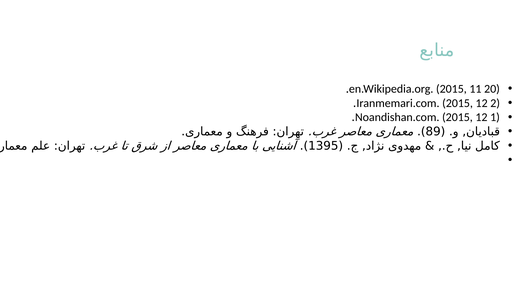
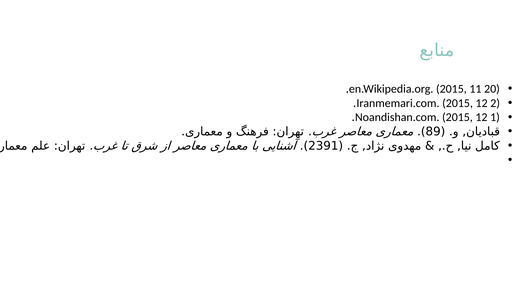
1395: 1395 -> 2391 (323, 146)
